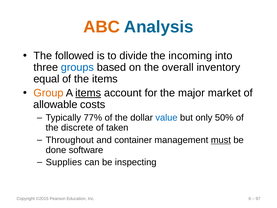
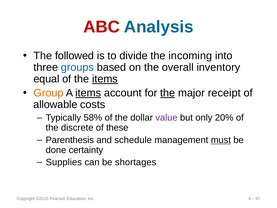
ABC colour: orange -> red (102, 27)
items underline: none -> present (105, 79)
the underline: none -> present (168, 93)
market: market -> receipt (224, 93)
77%: 77% -> 58% (93, 118)
value colour: blue -> purple (166, 118)
50%: 50% -> 20% (224, 118)
taken: taken -> these (117, 128)
Throughout: Throughout -> Parenthesis (70, 140)
container: container -> schedule (133, 140)
software: software -> certainty (86, 150)
inspecting: inspecting -> shortages (136, 162)
